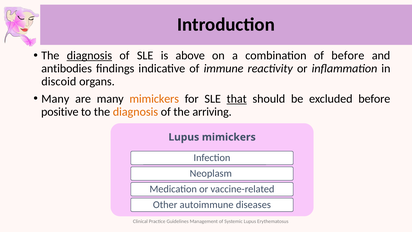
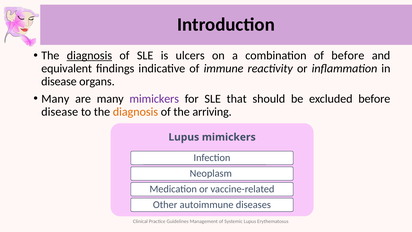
above: above -> ulcers (190, 56)
antibodies: antibodies -> equivalent (67, 68)
discoid: discoid -> disease (59, 81)
mimickers colour: orange -> purple (154, 99)
that underline: present -> none (237, 99)
positive: positive -> disease (60, 112)
